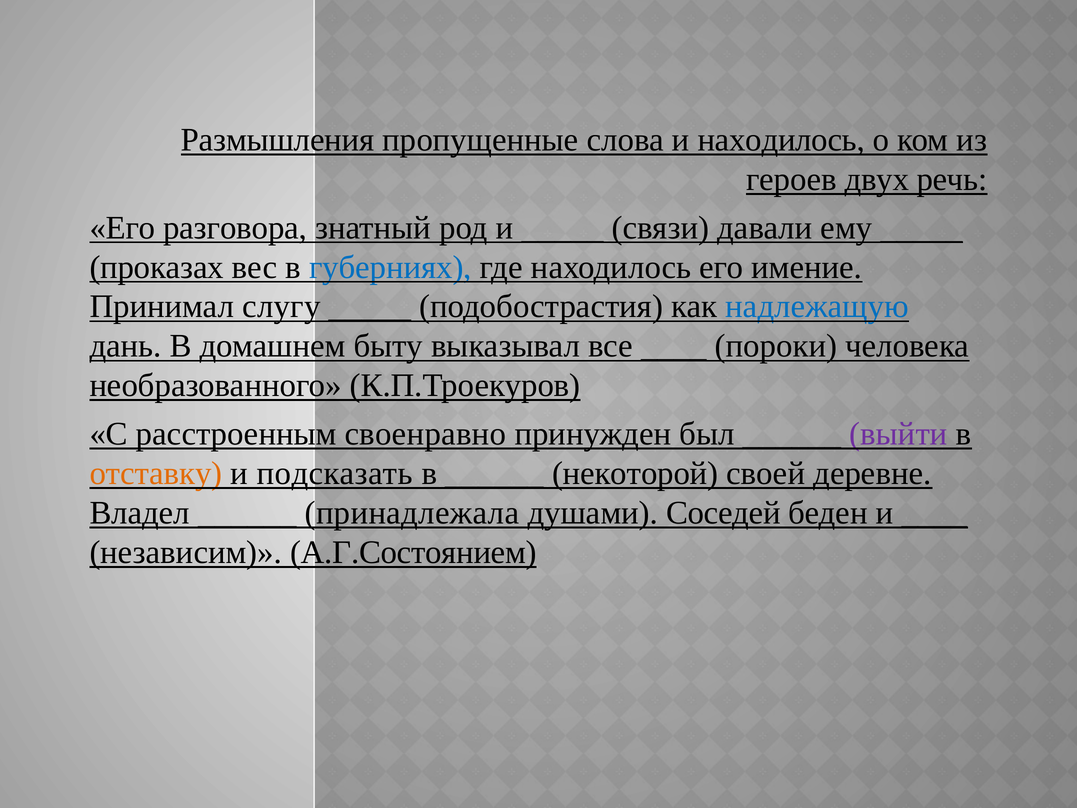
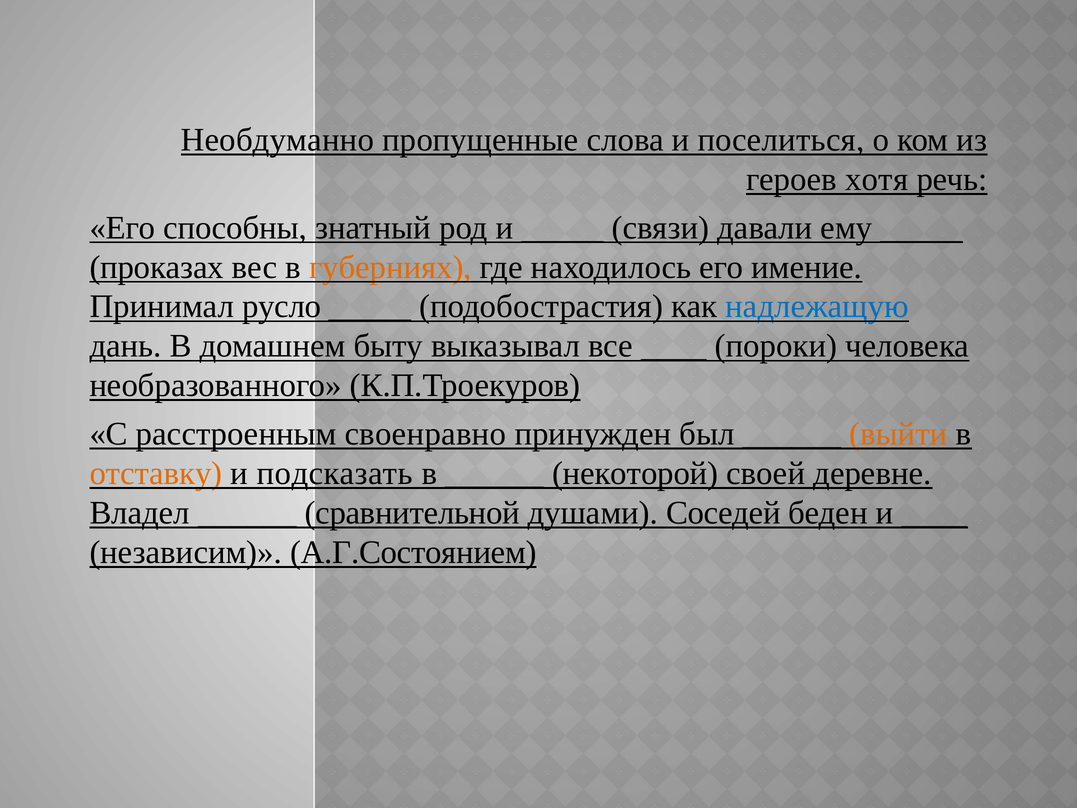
Размышления: Размышления -> Необдуманно (277, 140)
и находилось: находилось -> поселиться (781, 140)
двух: двух -> хотя (877, 179)
разговора: разговора -> способны (235, 228)
губерниях colour: blue -> orange (390, 267)
слугу: слугу -> русло (282, 307)
выйти colour: purple -> orange (898, 434)
принадлежала: принадлежала -> сравнительной (412, 513)
